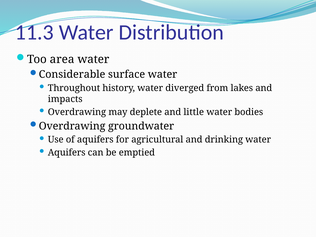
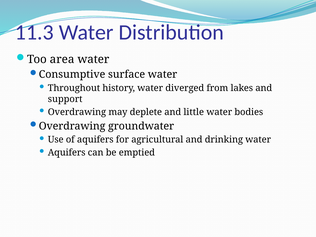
Considerable: Considerable -> Consumptive (72, 74)
impacts: impacts -> support (65, 99)
